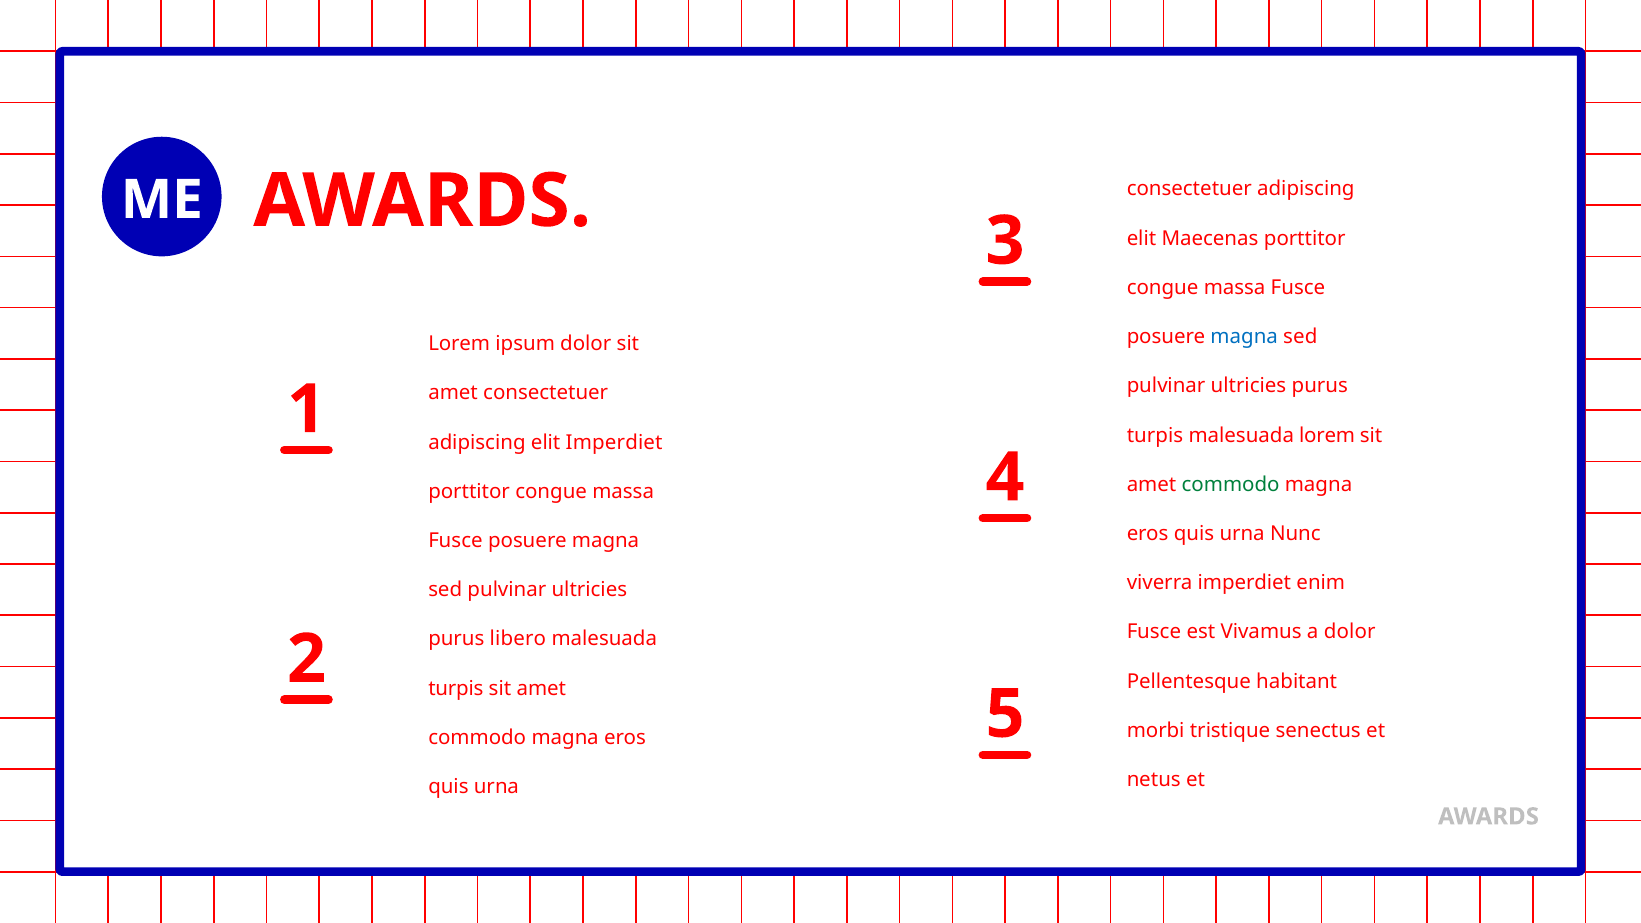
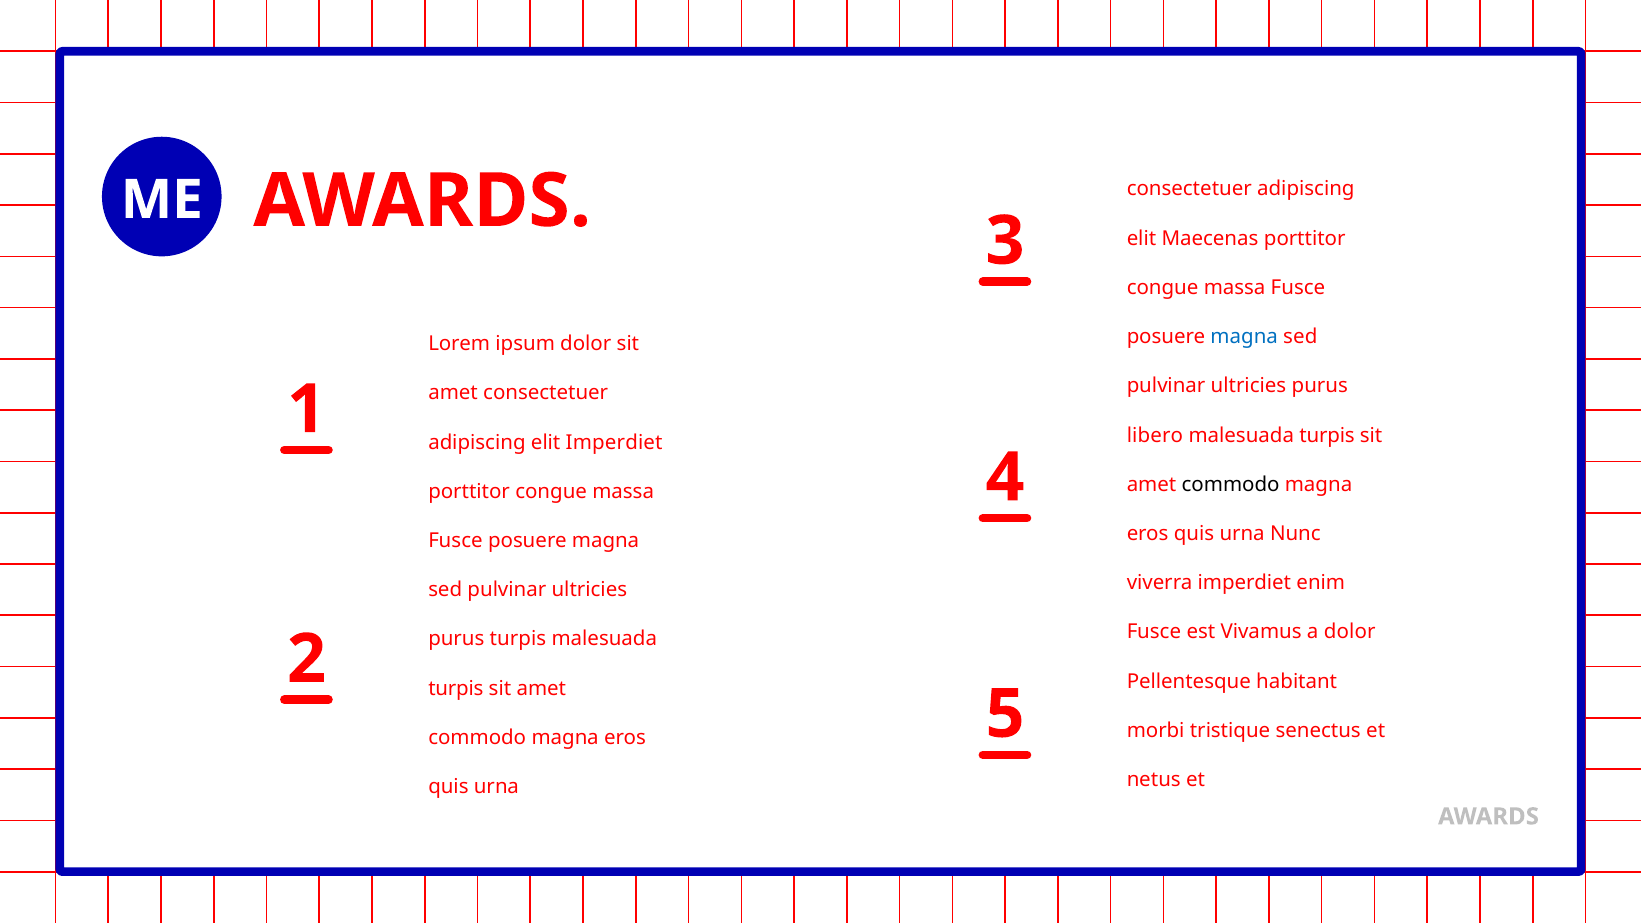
turpis: turpis -> libero (1155, 435)
lorem: lorem -> turpis (1327, 435)
commodo colour: green -> black (1231, 485)
purus libero: libero -> turpis (518, 639)
